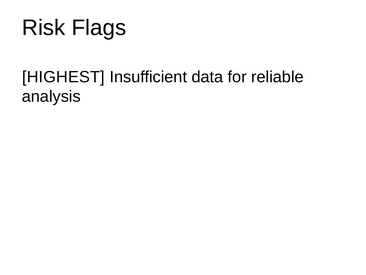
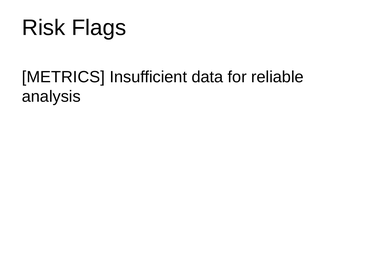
HIGHEST: HIGHEST -> METRICS (63, 77)
